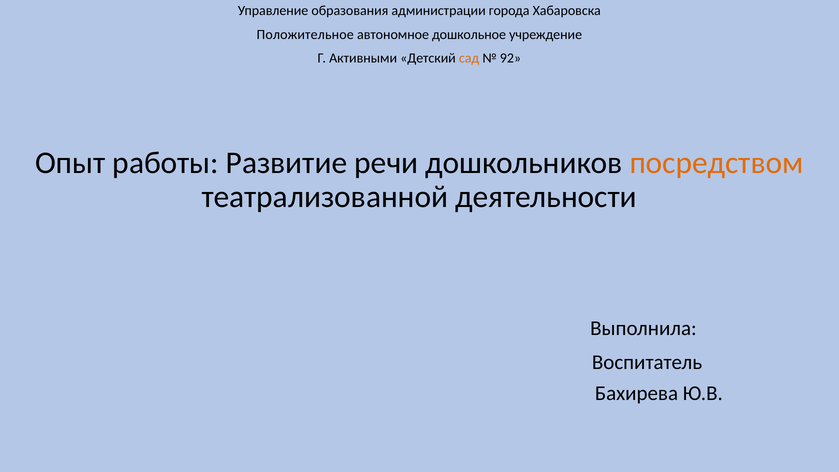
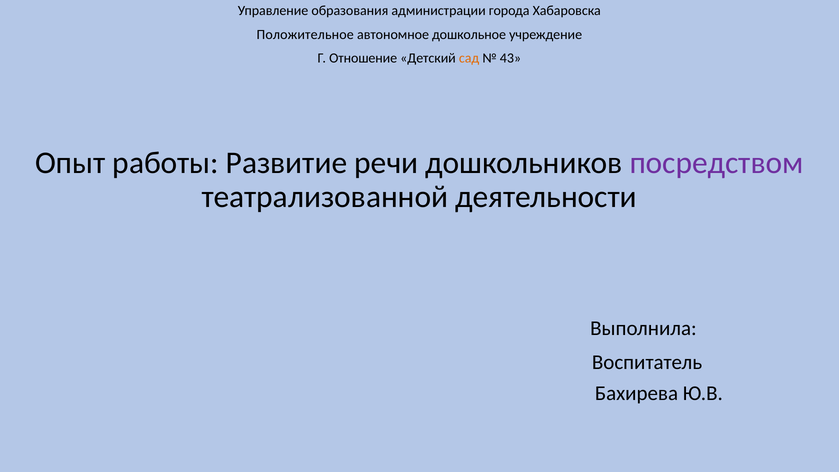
Активными: Активными -> Отношение (363, 58)
92: 92 -> 43 (510, 58)
посредством colour: orange -> purple (716, 163)
